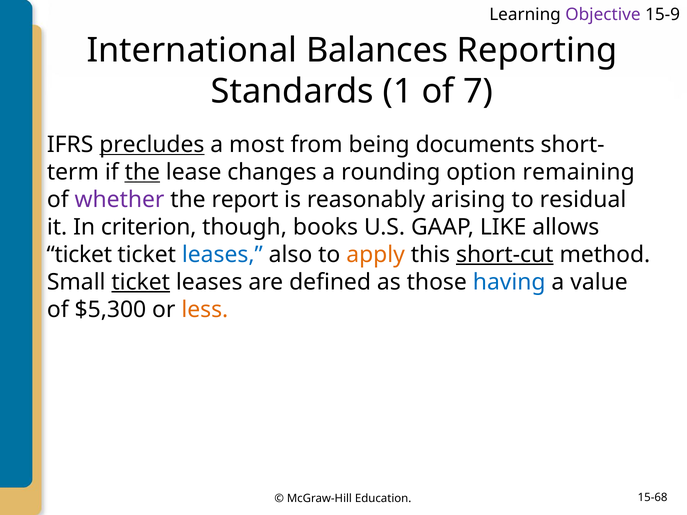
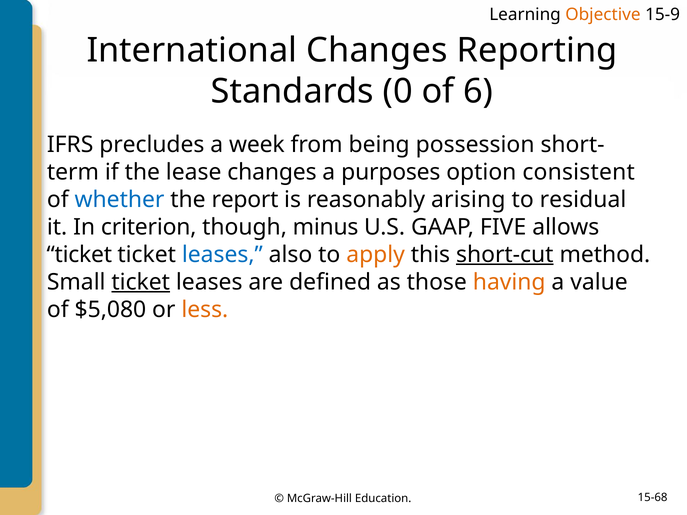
Objective colour: purple -> orange (603, 15)
International Balances: Balances -> Changes (377, 50)
1: 1 -> 0 (398, 92)
7: 7 -> 6 (478, 92)
precludes underline: present -> none (152, 145)
most: most -> week (257, 145)
documents: documents -> possession (475, 145)
the underline: present -> none (142, 172)
rounding: rounding -> purposes (391, 172)
remaining: remaining -> consistent (579, 172)
whether colour: purple -> blue (120, 200)
books: books -> minus (326, 227)
LIKE: LIKE -> FIVE (503, 227)
having colour: blue -> orange (509, 282)
$5,300: $5,300 -> $5,080 (110, 310)
